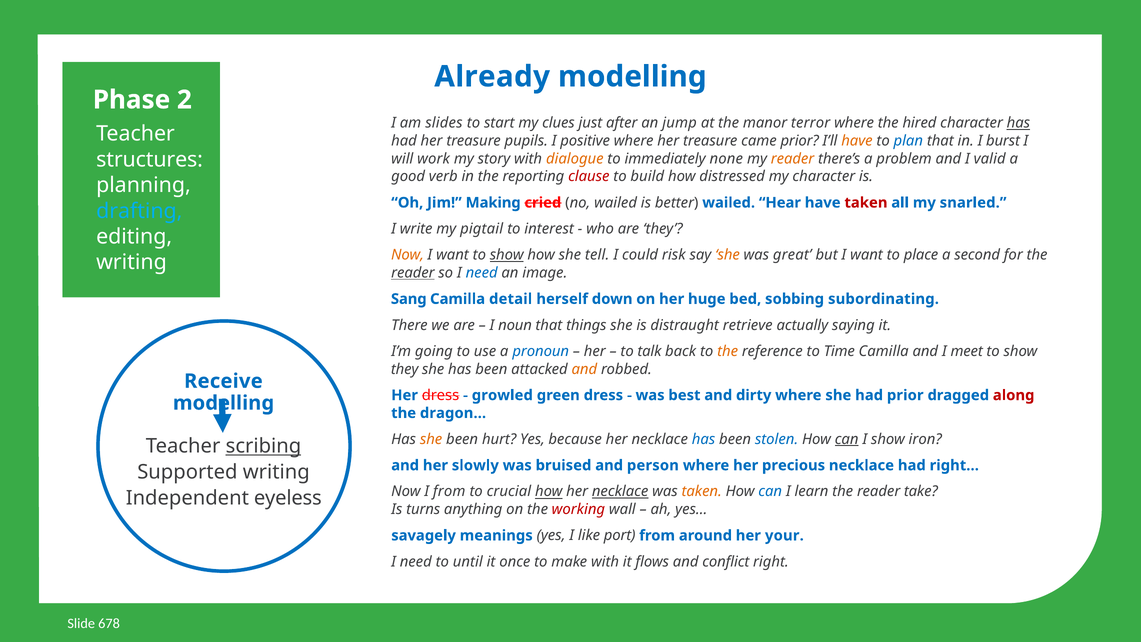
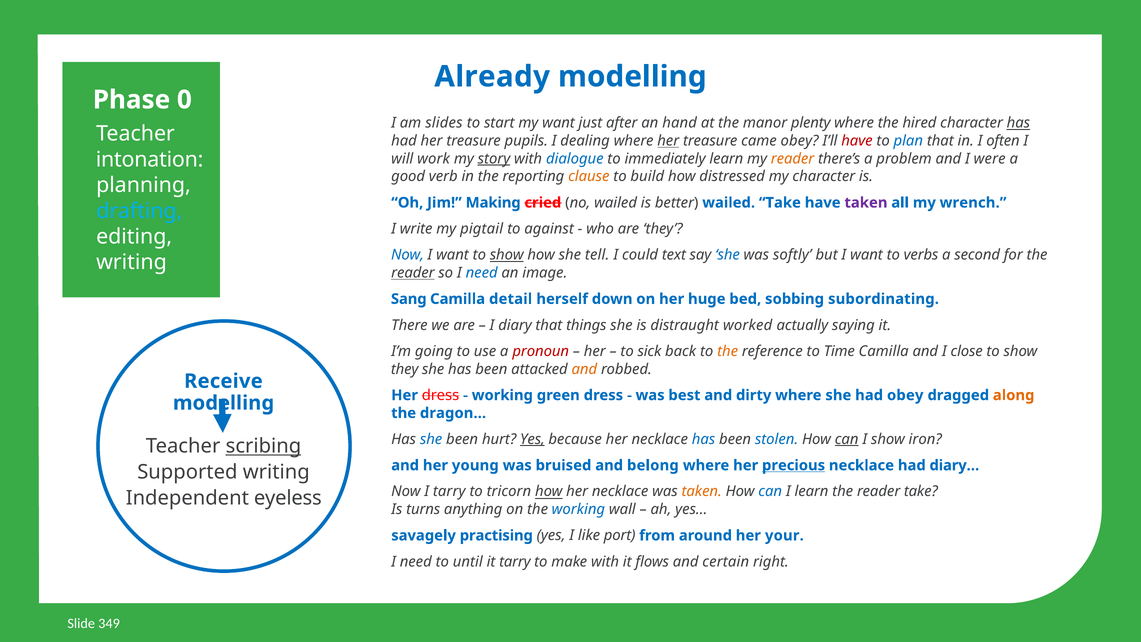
2: 2 -> 0 (184, 100)
my clues: clues -> want (558, 123)
jump: jump -> hand (680, 123)
terror: terror -> plenty (811, 123)
positive: positive -> dealing (585, 141)
her underline: none -> present (668, 141)
came prior: prior -> obey (800, 141)
have colour: orange -> red (857, 141)
burst: burst -> often (1003, 141)
structures: structures -> intonation (150, 160)
story underline: none -> present (494, 159)
dialogue colour: orange -> blue (575, 159)
immediately none: none -> learn (726, 159)
valid: valid -> were (990, 159)
clause colour: red -> orange (589, 176)
wailed Hear: Hear -> Take (780, 203)
taken colour: red -> purple (866, 203)
snarled: snarled -> wrench (973, 203)
interest: interest -> against (549, 229)
Now colour: orange -> blue (408, 255)
risk: risk -> text (674, 255)
she colour: orange -> blue (727, 255)
great: great -> softly (792, 255)
place: place -> verbs (921, 255)
noun: noun -> diary (515, 325)
retrieve: retrieve -> worked (748, 325)
pronoun colour: blue -> red (541, 351)
talk: talk -> sick (649, 351)
meet: meet -> close (967, 351)
growled: growled -> working (502, 395)
had prior: prior -> obey (905, 395)
along colour: red -> orange (1014, 395)
she colour: orange -> blue (431, 439)
Yes underline: none -> present (532, 439)
slowly: slowly -> young (475, 465)
person: person -> belong (653, 465)
precious underline: none -> present (794, 465)
right…: right… -> diary… (954, 465)
I from: from -> tarry (449, 491)
crucial: crucial -> tricorn (509, 491)
necklace underline: present -> none (620, 491)
working colour: red -> blue (578, 509)
meanings: meanings -> practising (496, 535)
it once: once -> tarry (515, 562)
conflict: conflict -> certain (726, 562)
678: 678 -> 349 (109, 623)
